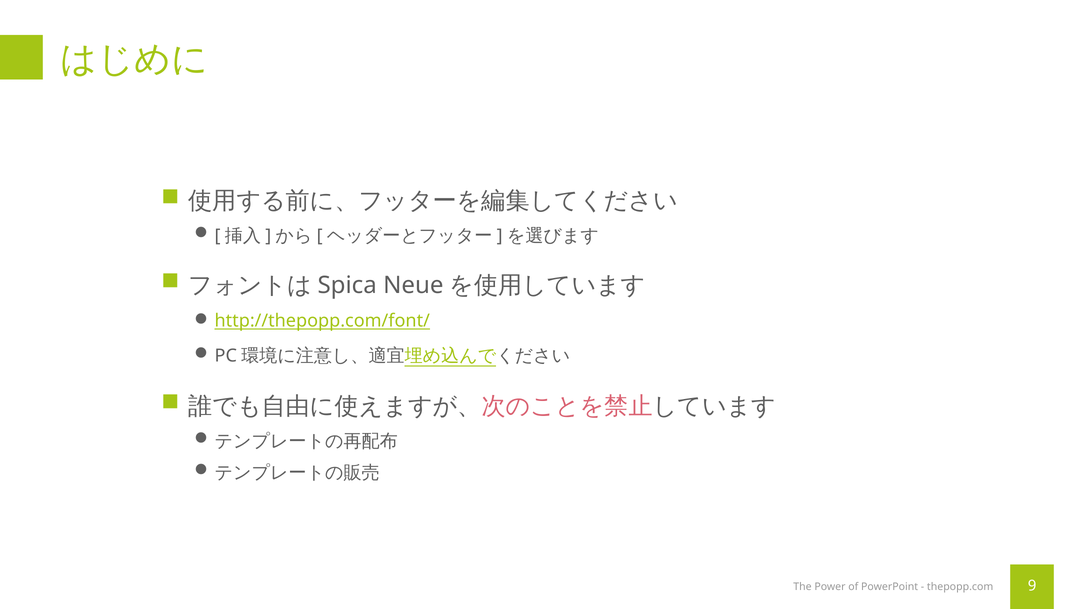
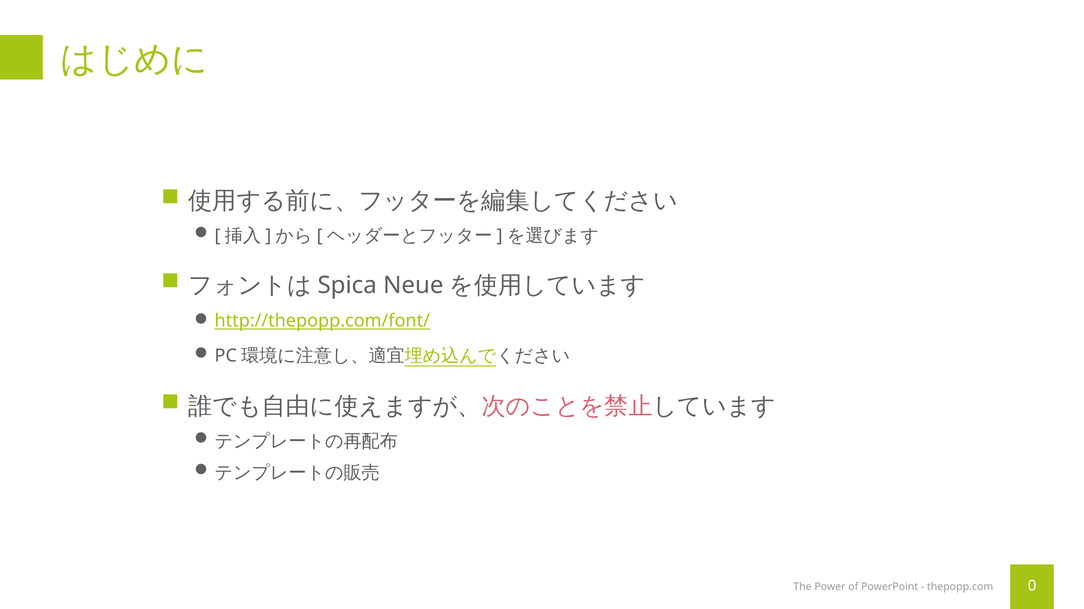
9: 9 -> 0 (1032, 586)
